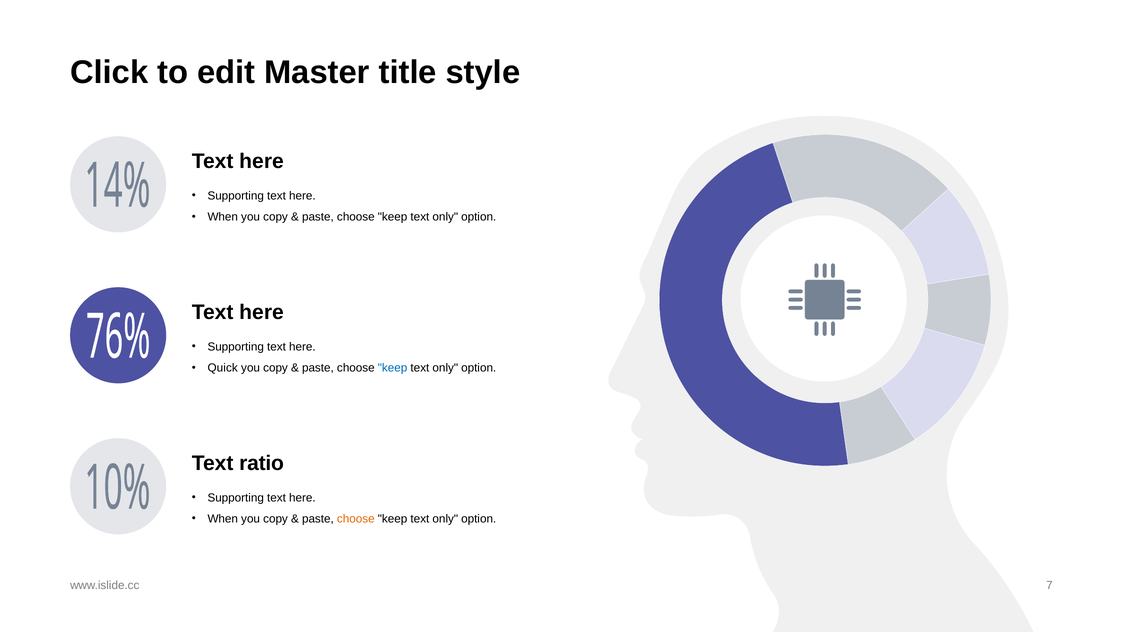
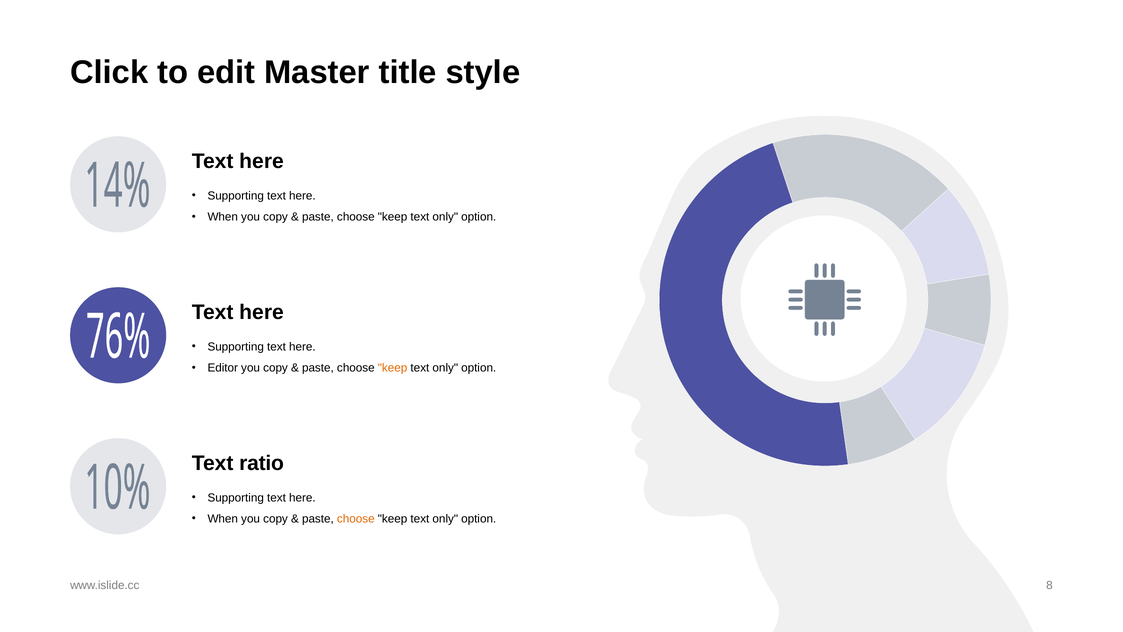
Quick: Quick -> Editor (223, 368)
keep colour: blue -> orange (393, 368)
7: 7 -> 8 (1049, 585)
